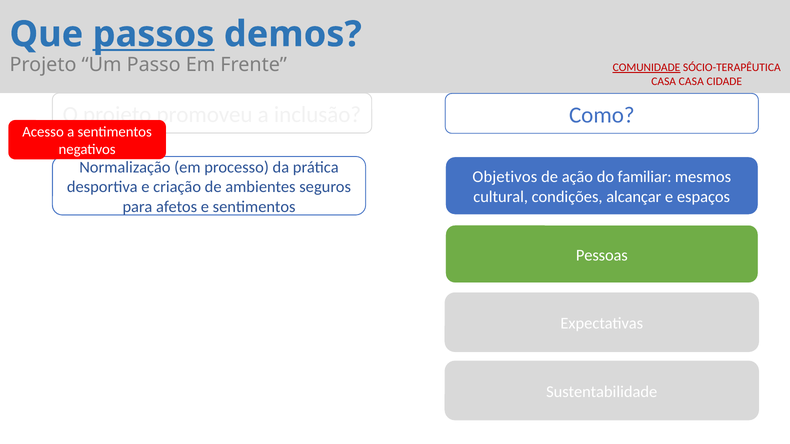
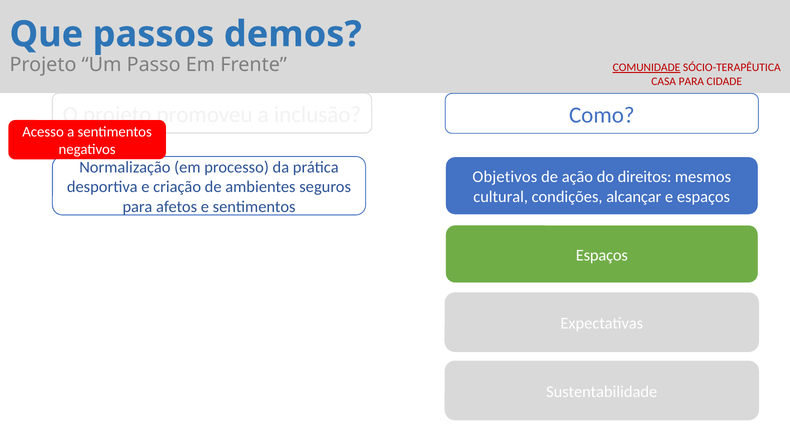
passos underline: present -> none (154, 34)
CASA CASA: CASA -> PARA (691, 81)
familiar: familiar -> direitos (645, 177)
Pessoas: Pessoas -> Espaços (602, 255)
